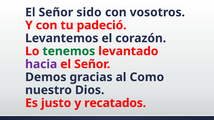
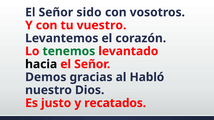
padeció: padeció -> vuestro (102, 25)
hacia colour: purple -> black (41, 64)
Como: Como -> Habló (147, 77)
